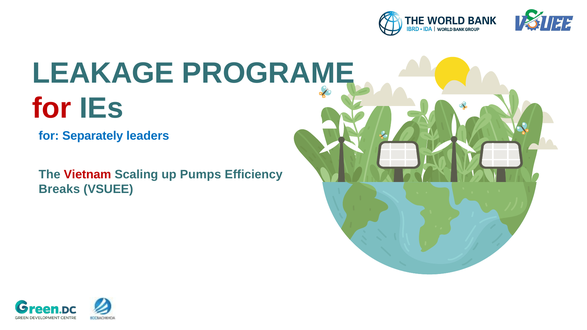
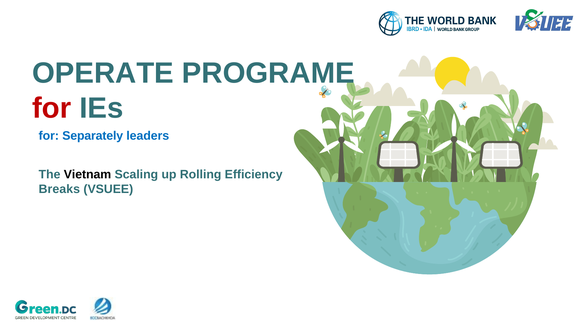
LEAKAGE: LEAKAGE -> OPERATE (103, 73)
Vietnam colour: red -> black (87, 174)
Pumps: Pumps -> Rolling (201, 174)
